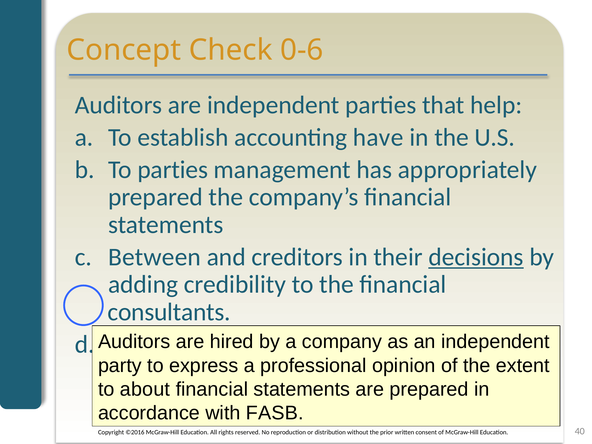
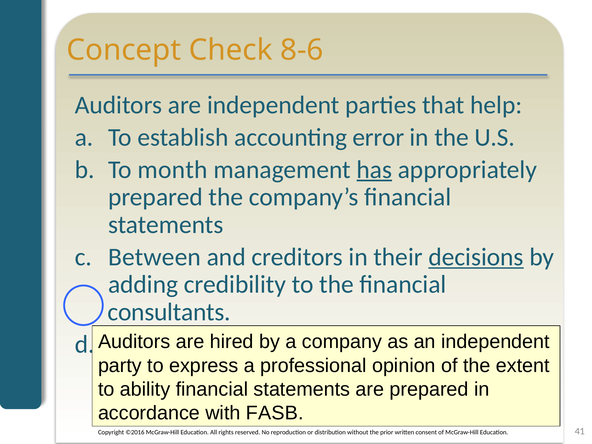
0-6: 0-6 -> 8-6 (302, 50)
have: have -> error (378, 137)
To parties: parties -> month (173, 170)
has underline: none -> present (374, 170)
about: about -> ability (145, 389)
40: 40 -> 41 (580, 431)
